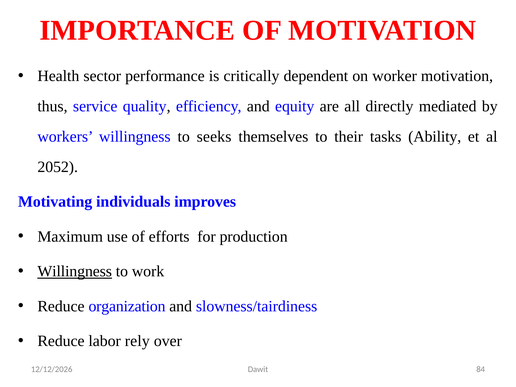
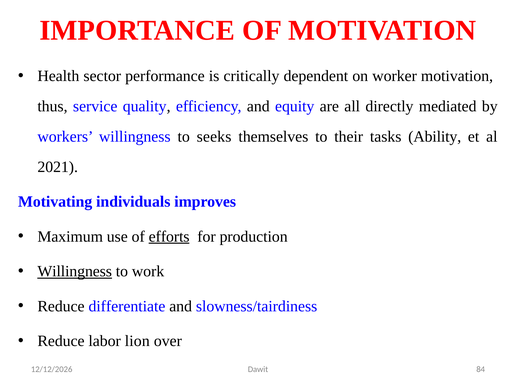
2052: 2052 -> 2021 (58, 167)
efforts underline: none -> present (169, 237)
organization: organization -> differentiate (127, 306)
rely: rely -> lion (137, 341)
